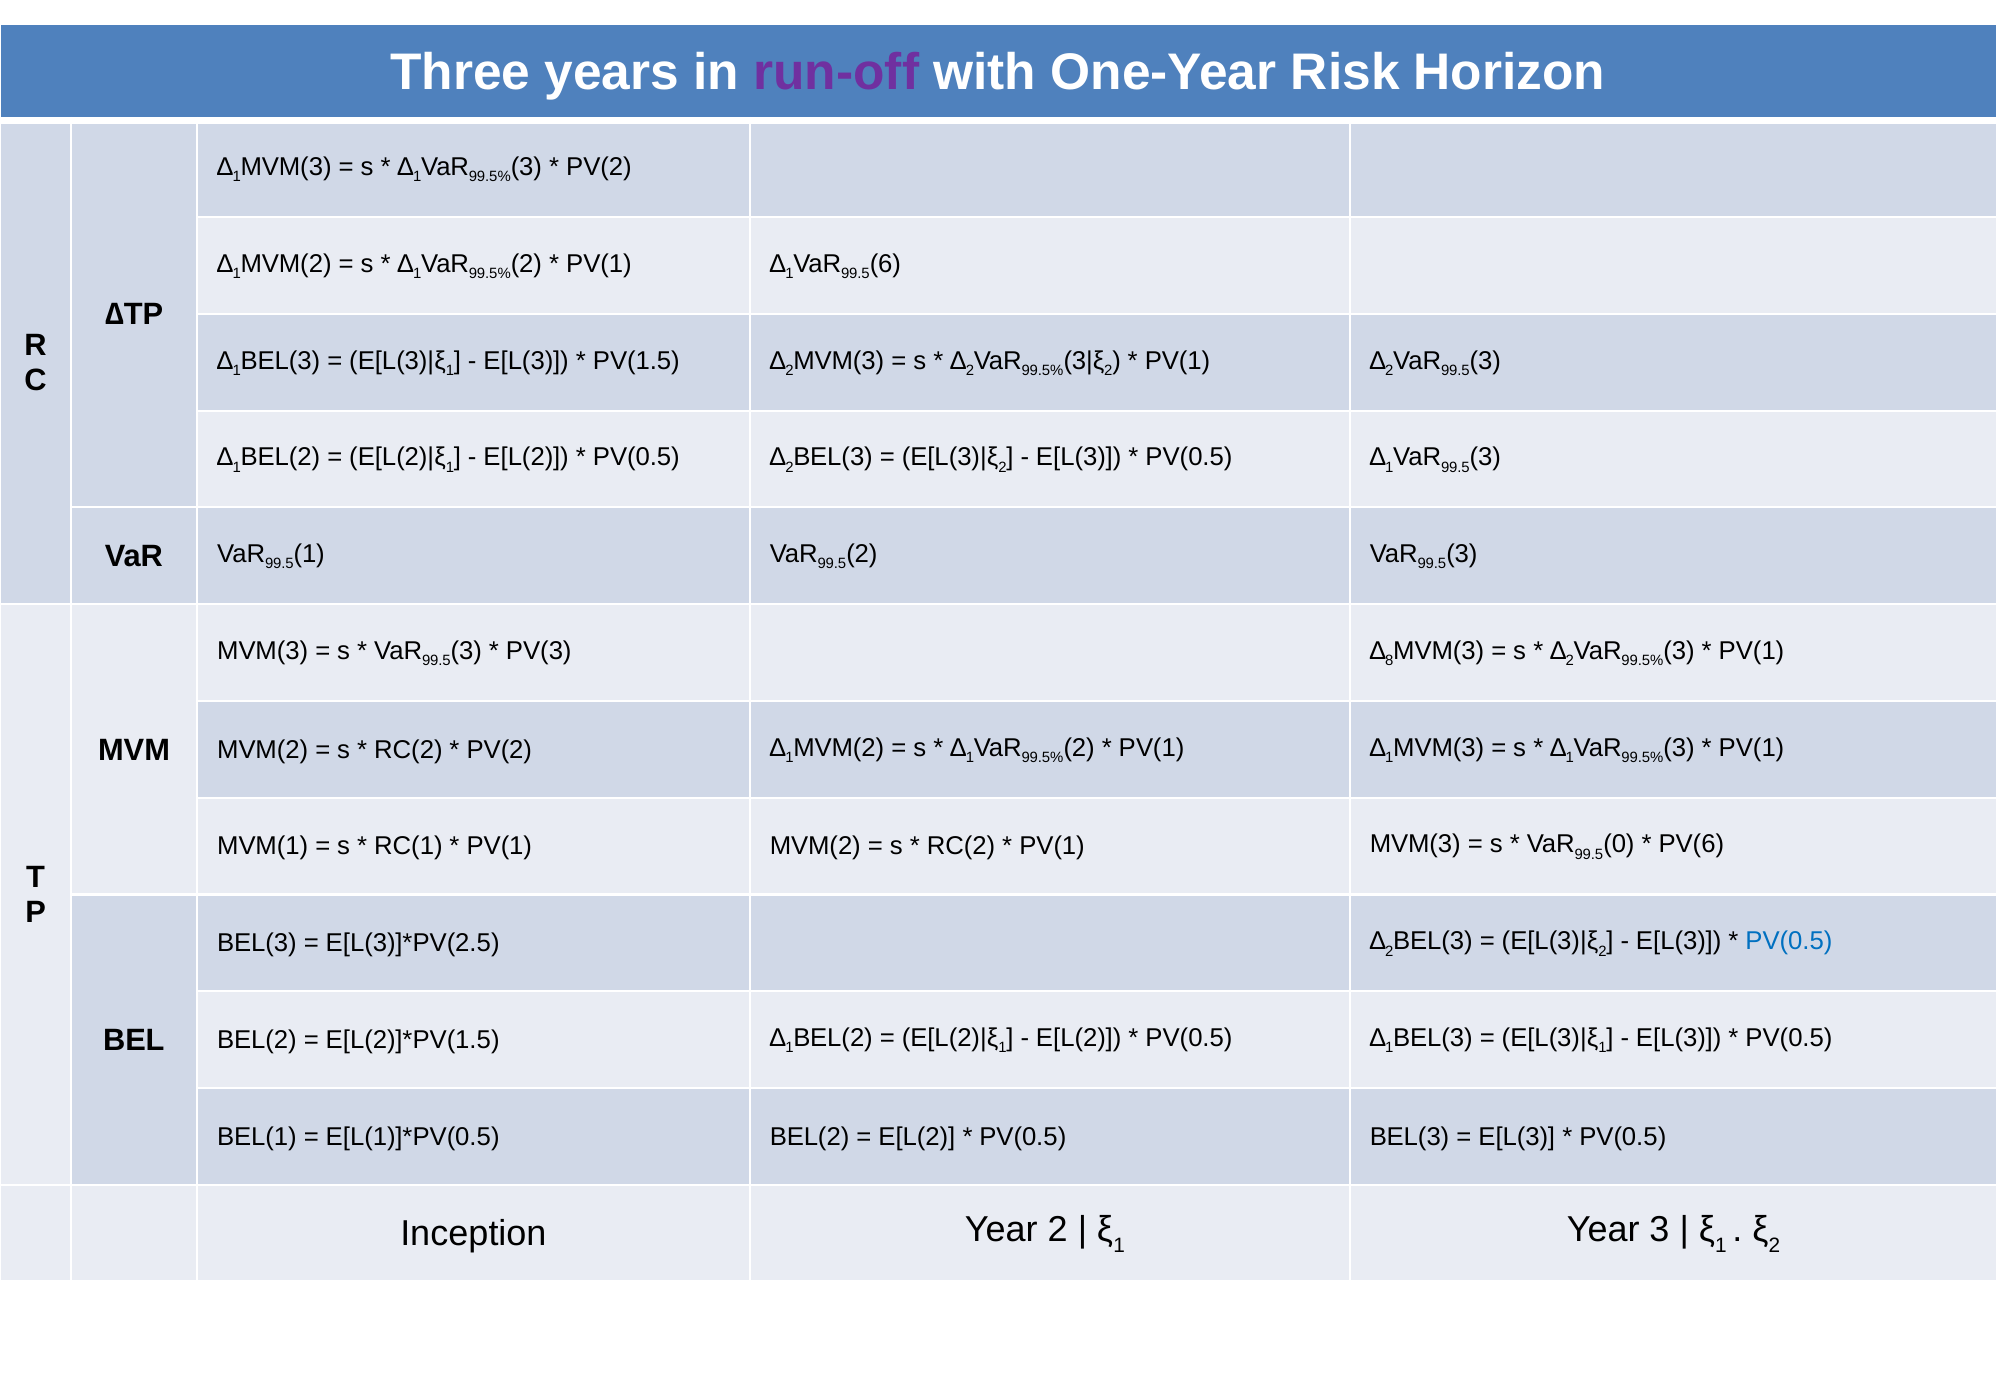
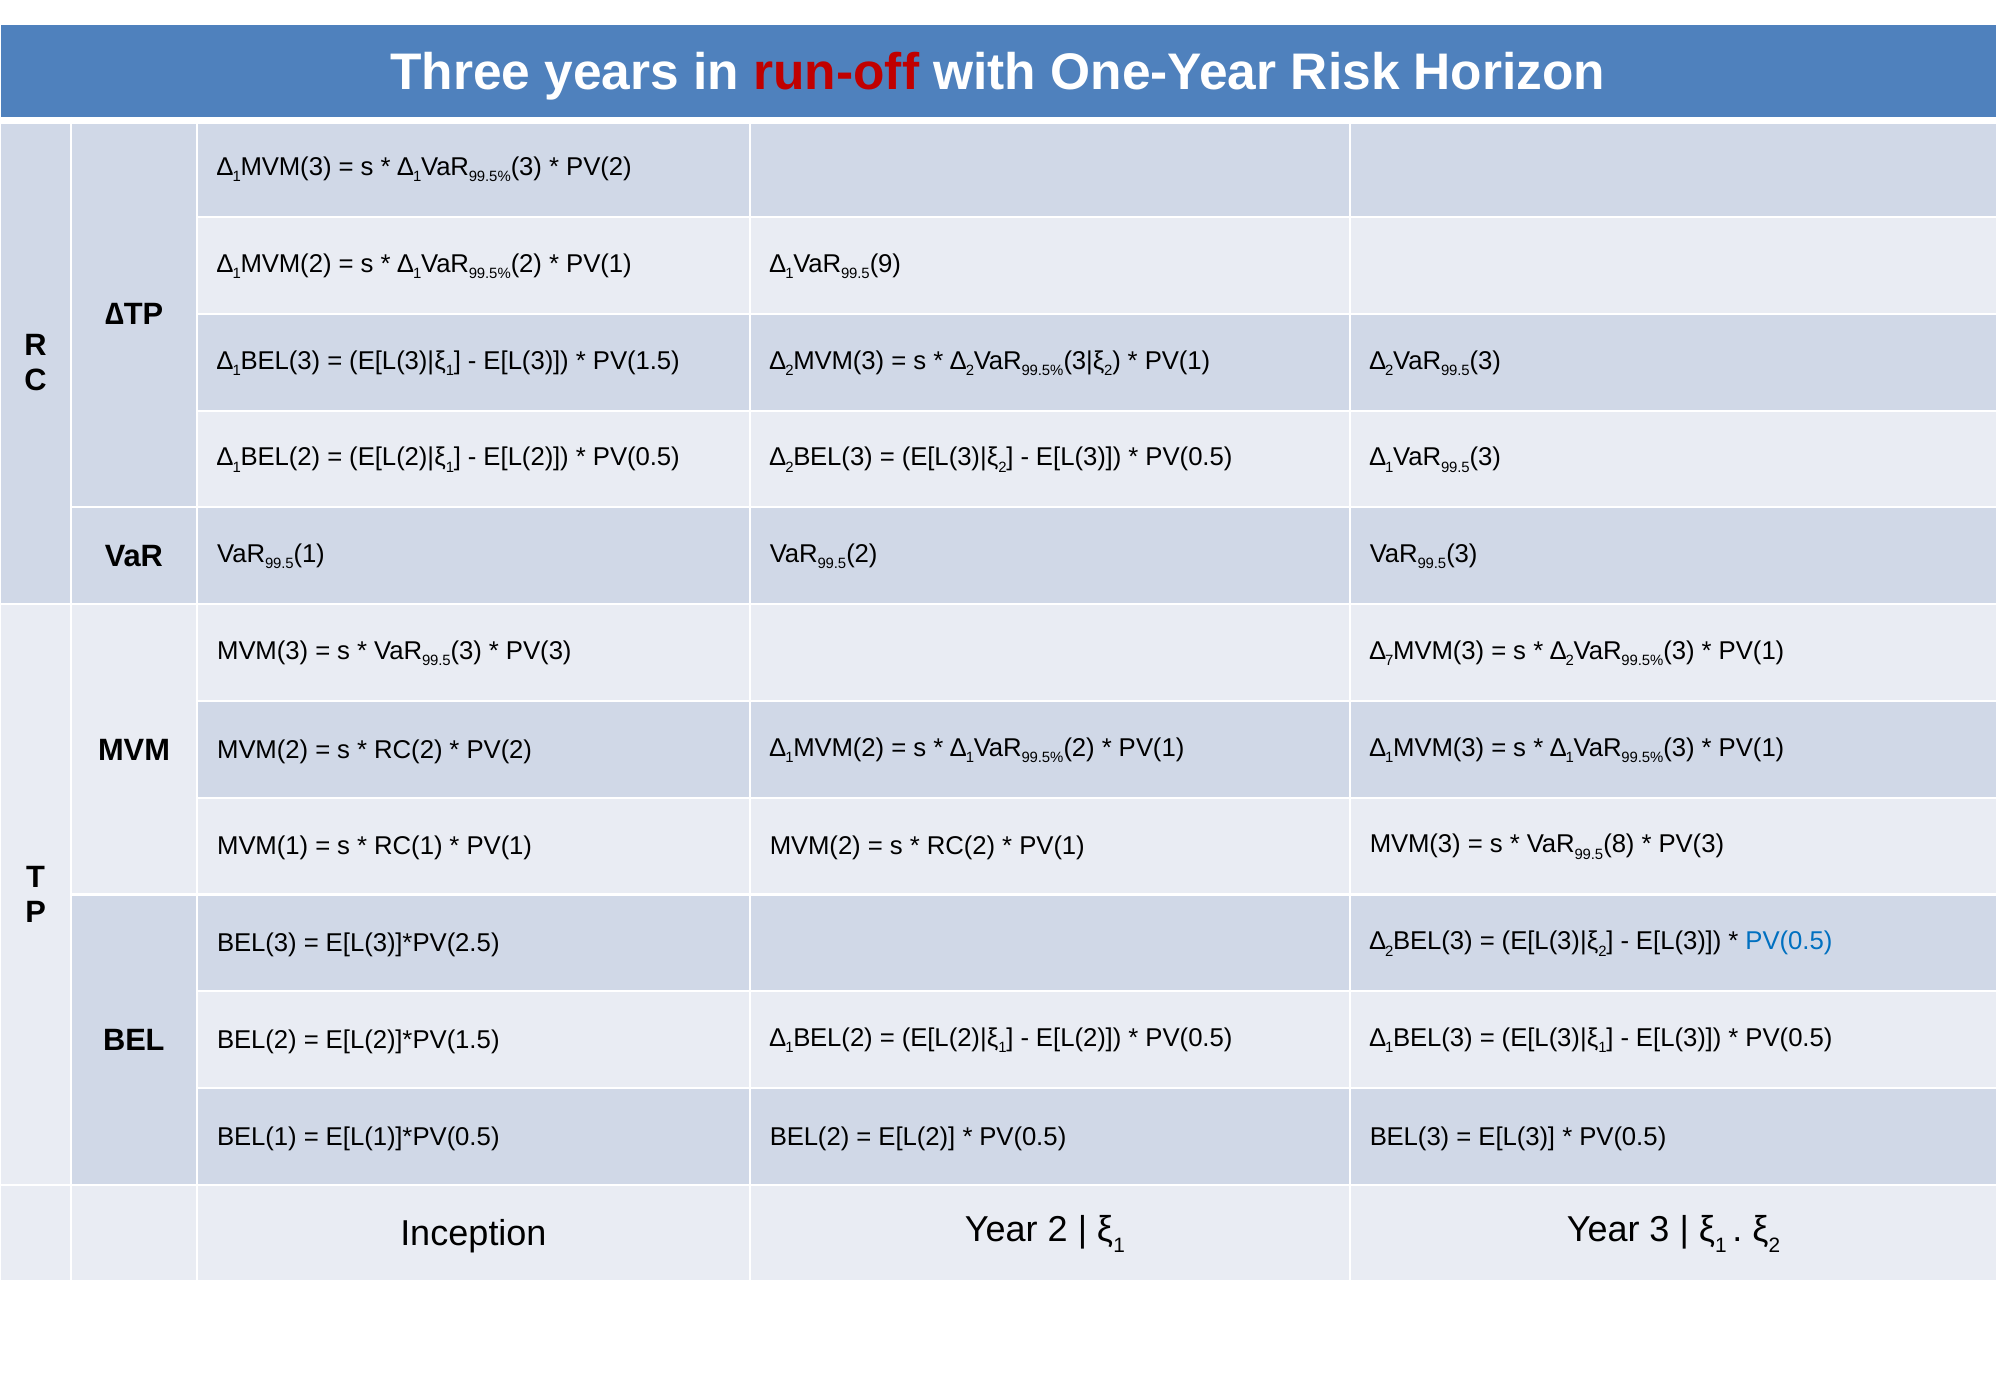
run-off colour: purple -> red (836, 73)
6: 6 -> 9 (885, 264)
8: 8 -> 7 (1389, 661)
0: 0 -> 8 (1619, 844)
PV(6: PV(6 -> PV(3 (1691, 844)
